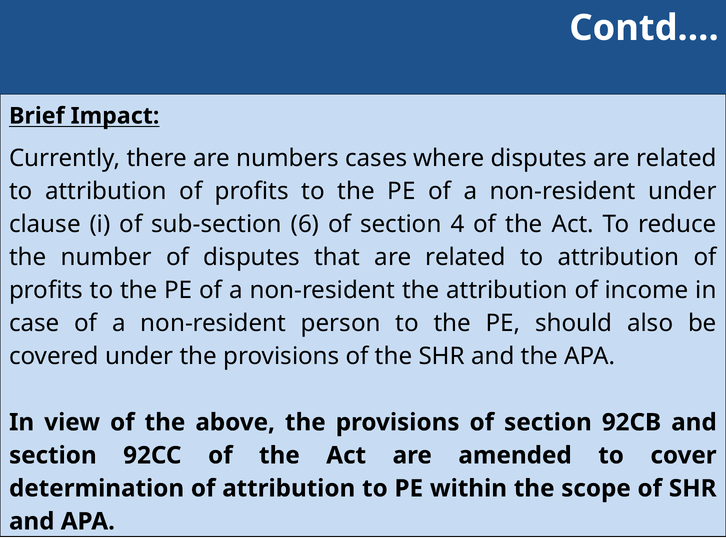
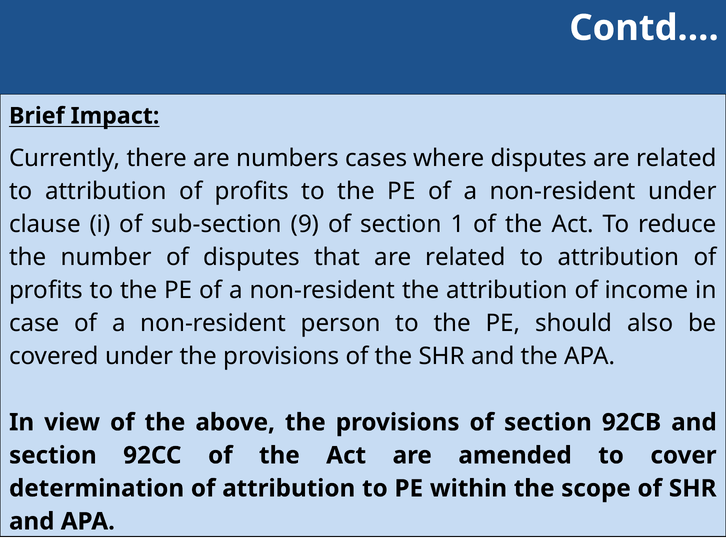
6: 6 -> 9 (305, 225)
4: 4 -> 1 (457, 225)
